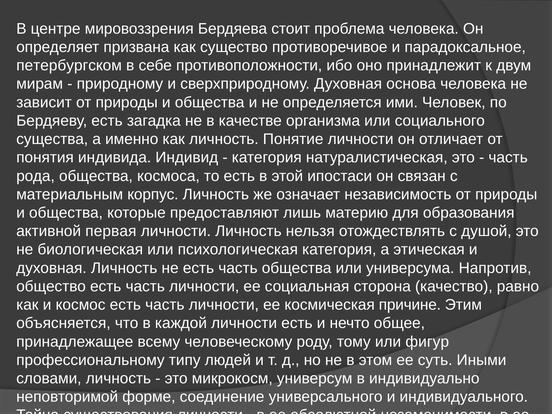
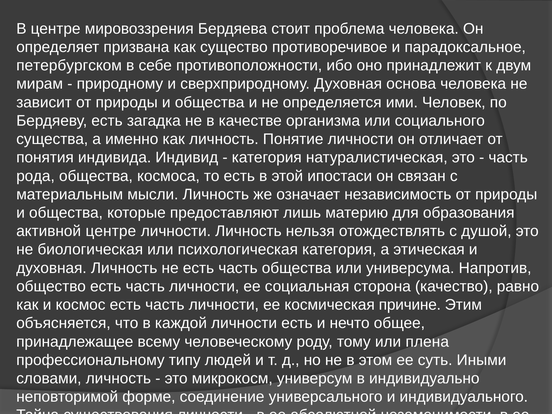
корпус: корпус -> мысли (153, 194)
активной первая: первая -> центре (111, 231)
фигур: фигур -> плена (427, 342)
